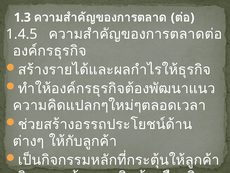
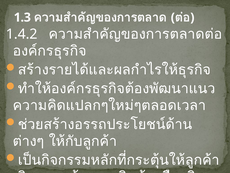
1.4.5: 1.4.5 -> 1.4.2 (22, 34)
